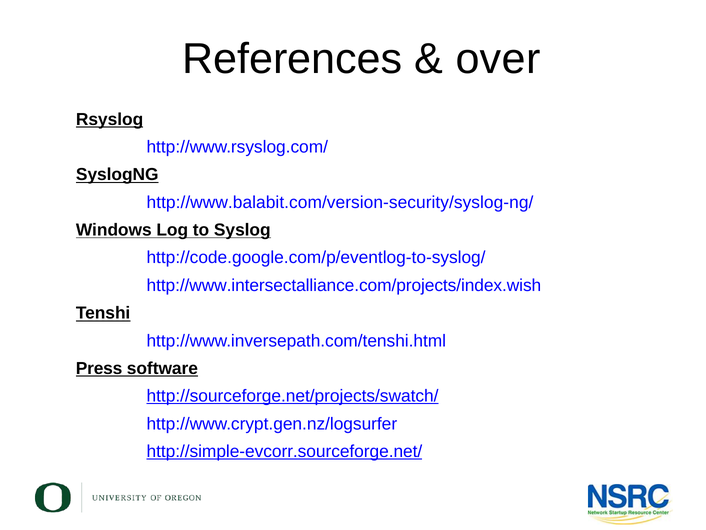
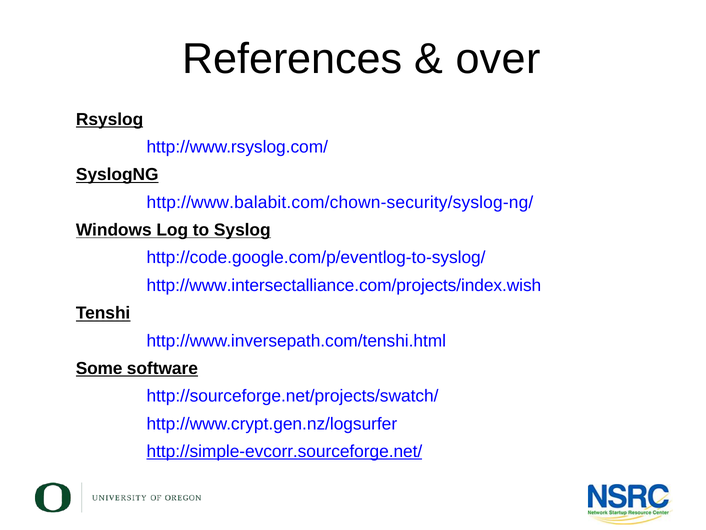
http://www.balabit.com/version-security/syslog-ng/: http://www.balabit.com/version-security/syslog-ng/ -> http://www.balabit.com/chown-security/syslog-ng/ (340, 202)
Press: Press -> Some (99, 368)
http://sourceforge.net/projects/swatch/ underline: present -> none (293, 396)
